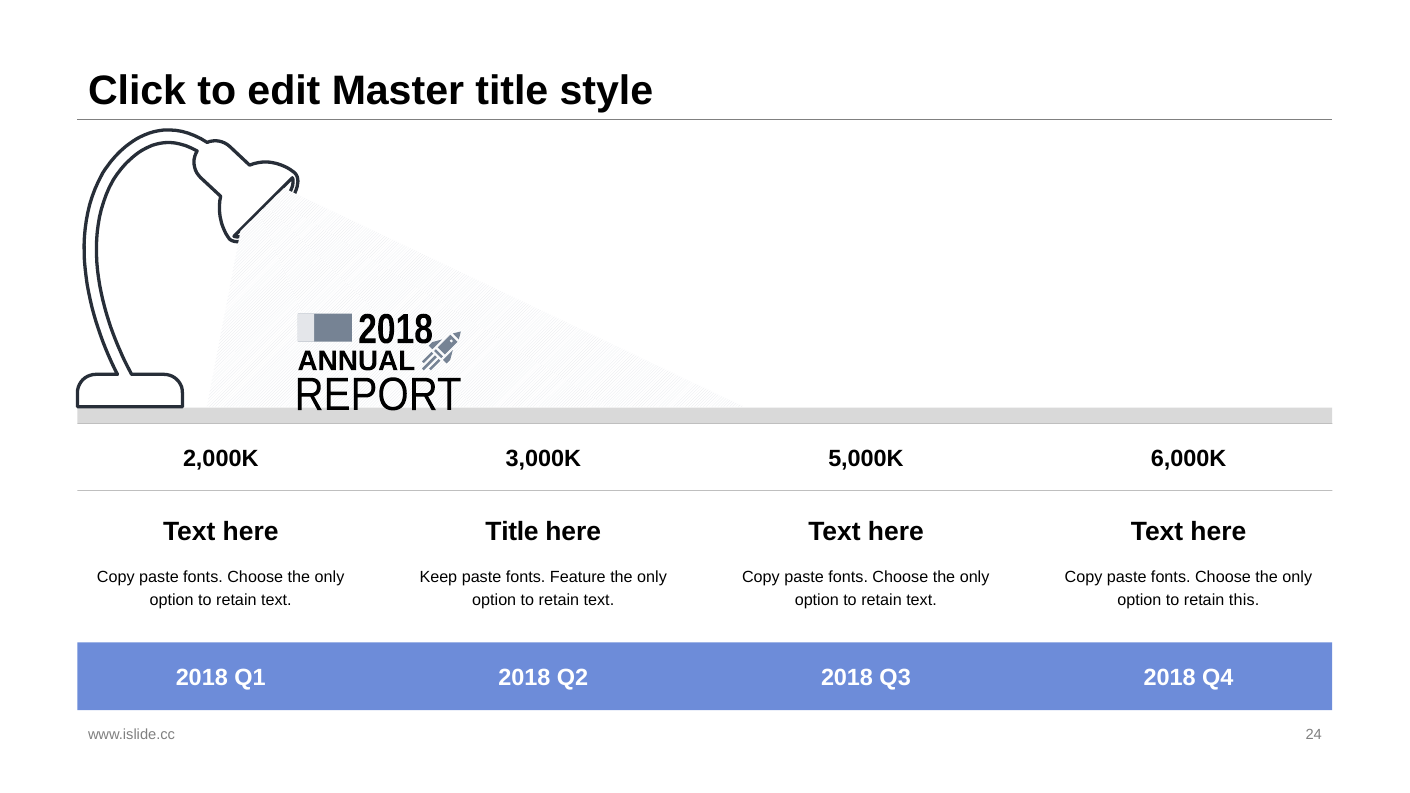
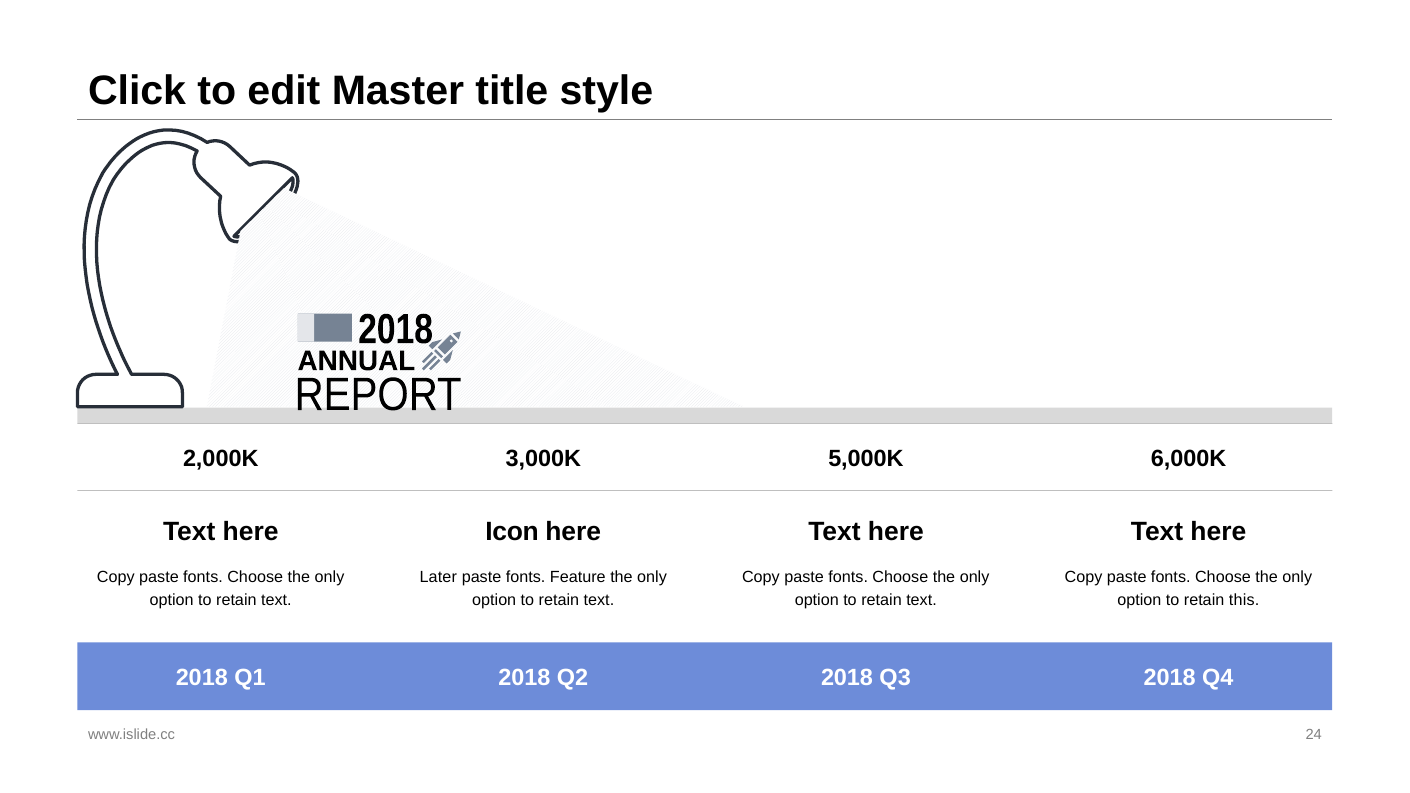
Title: Title -> Icon (512, 532)
Keep: Keep -> Later (438, 577)
